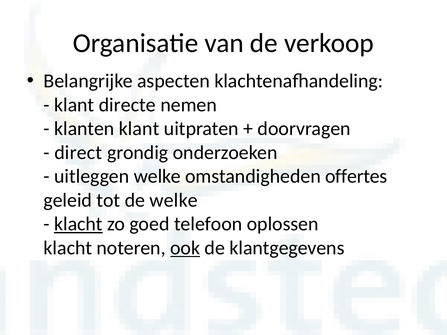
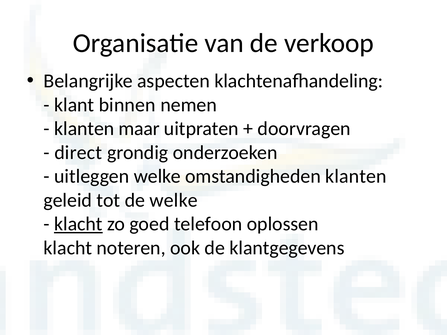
directe: directe -> binnen (127, 105)
klanten klant: klant -> maar (139, 129)
omstandigheden offertes: offertes -> klanten (356, 177)
ook underline: present -> none (185, 248)
